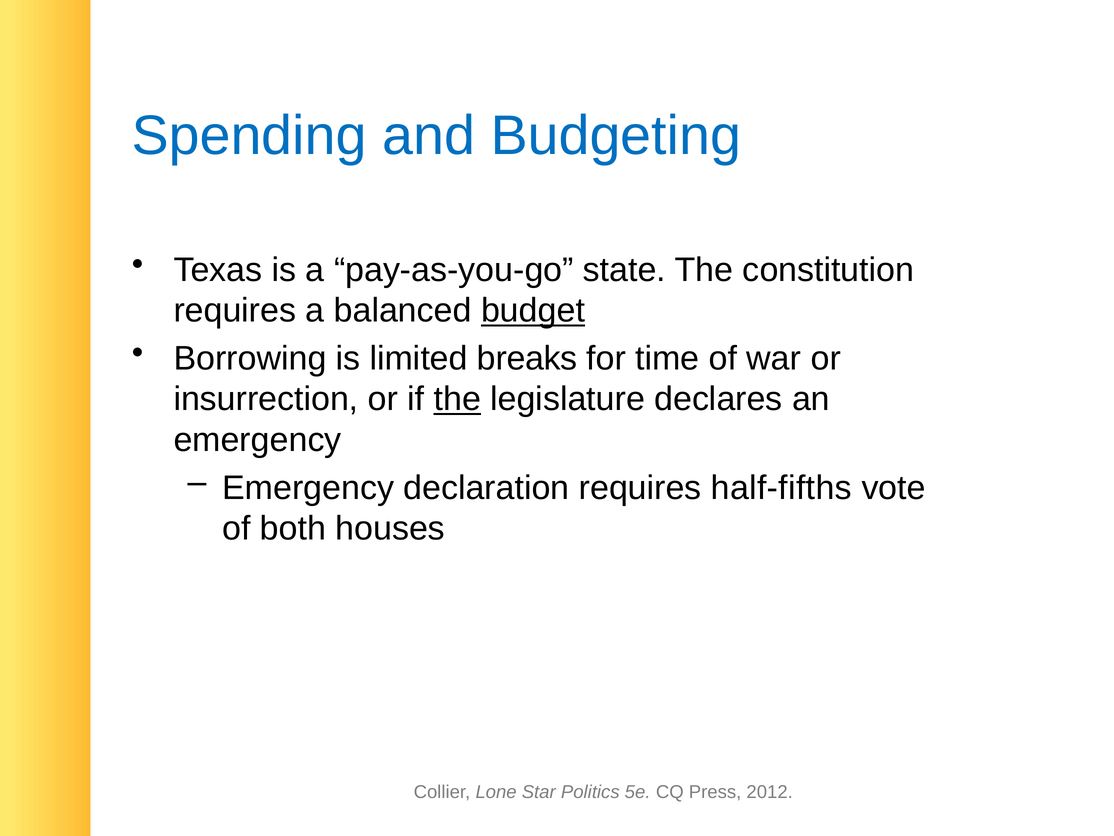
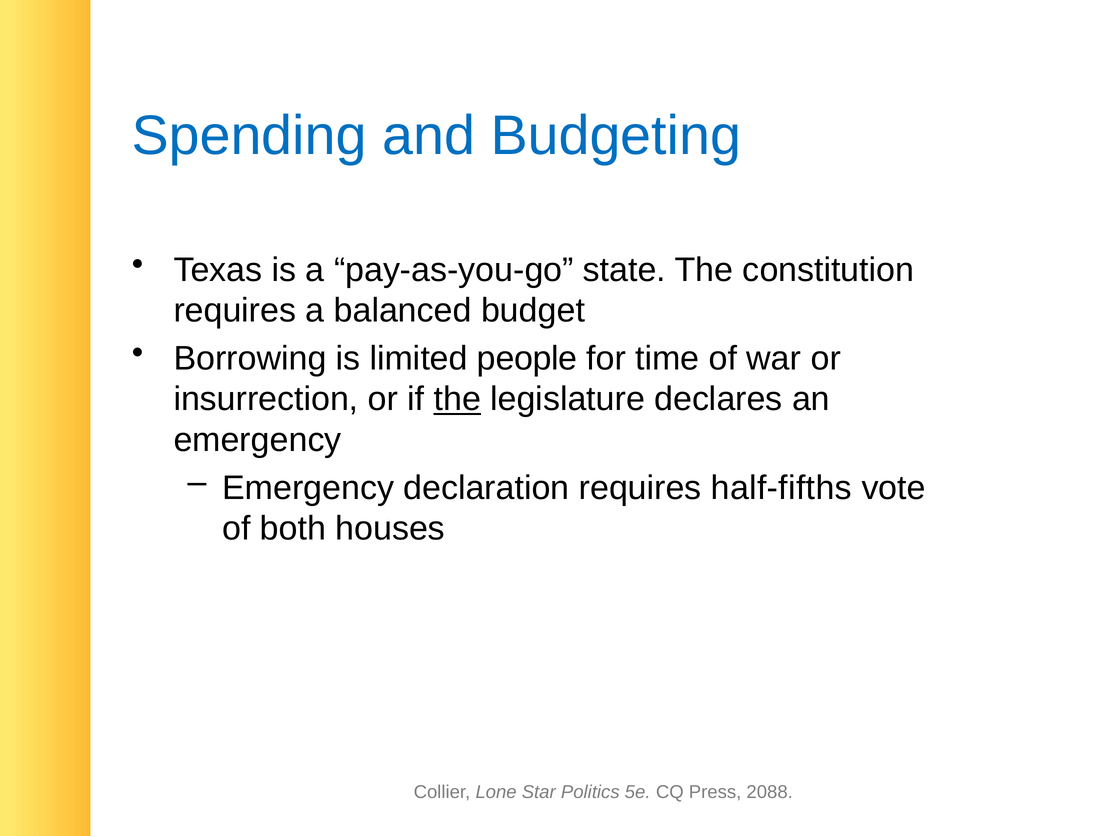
budget underline: present -> none (533, 311)
breaks: breaks -> people (527, 358)
2012: 2012 -> 2088 (770, 792)
